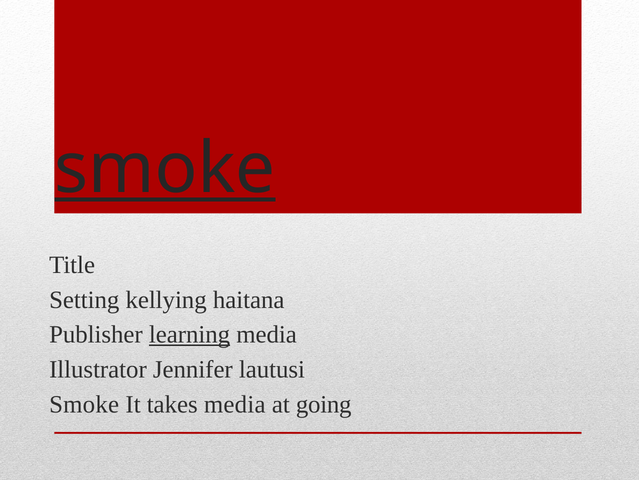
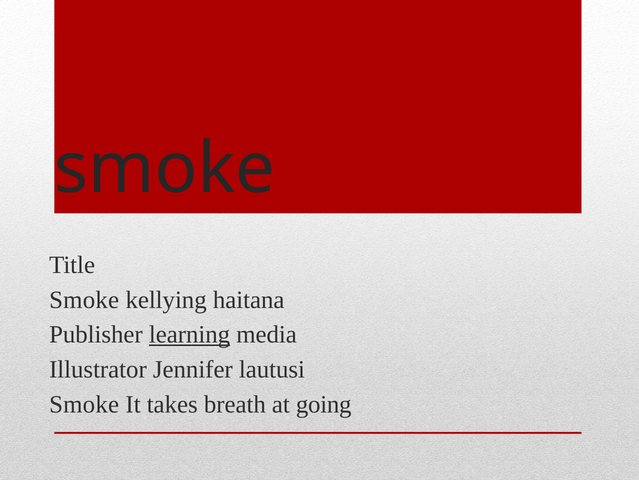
smoke underline: present -> none (165, 169)
Setting: Setting -> Smoke (84, 299)
takes media: media -> breath (235, 404)
